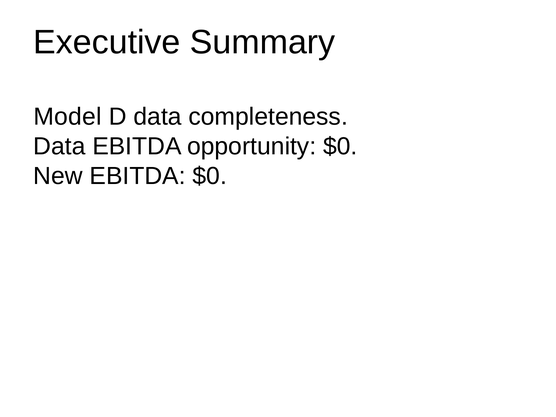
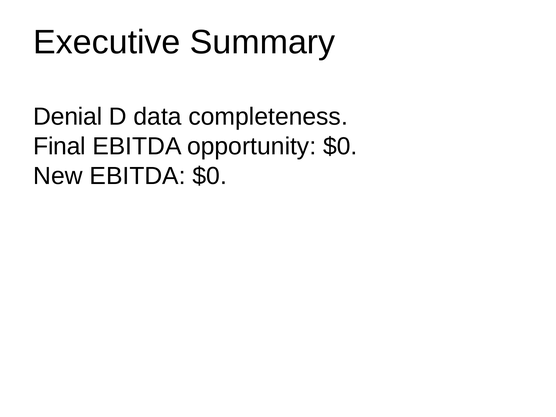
Model: Model -> Denial (68, 117)
Data: Data -> Final (59, 146)
